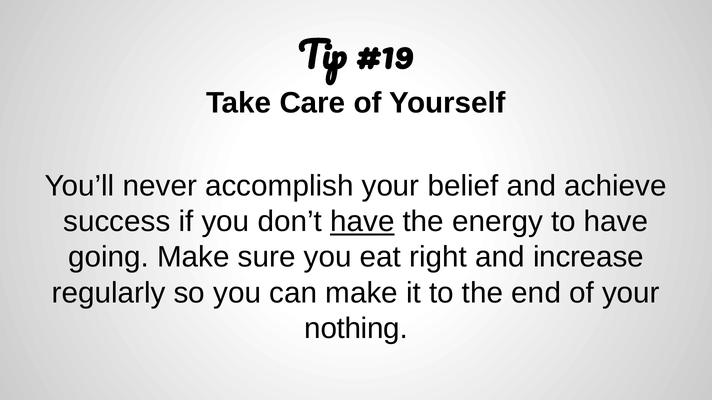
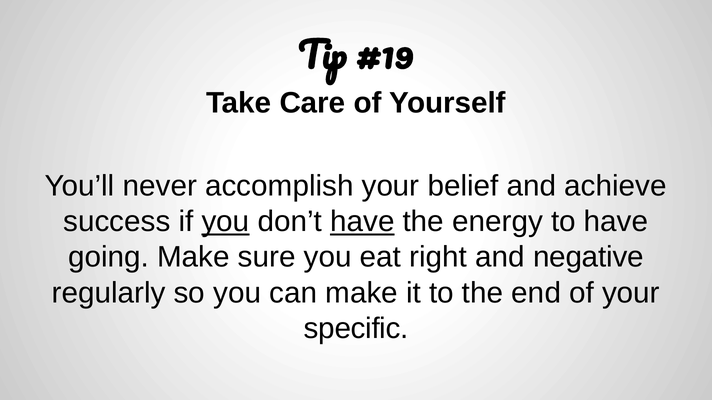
you underline: none -> present (226, 222)
increase: increase -> negative (588, 258)
nothing: nothing -> specific (356, 329)
